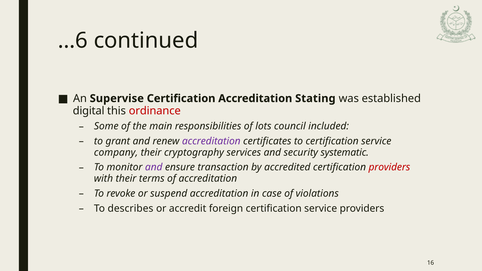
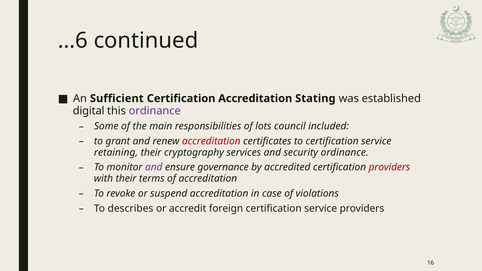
Supervise: Supervise -> Sufficient (117, 98)
ordinance colour: red -> purple (155, 111)
accreditation colour: purple -> red (211, 141)
company: company -> retaining (116, 153)
security systematic: systematic -> ordinance (345, 153)
transaction: transaction -> governance (223, 167)
